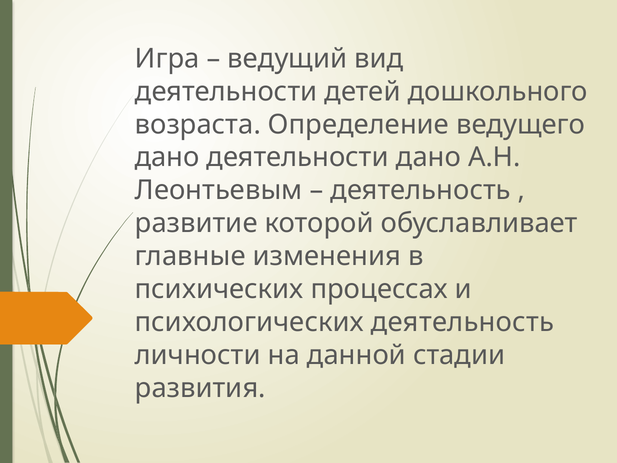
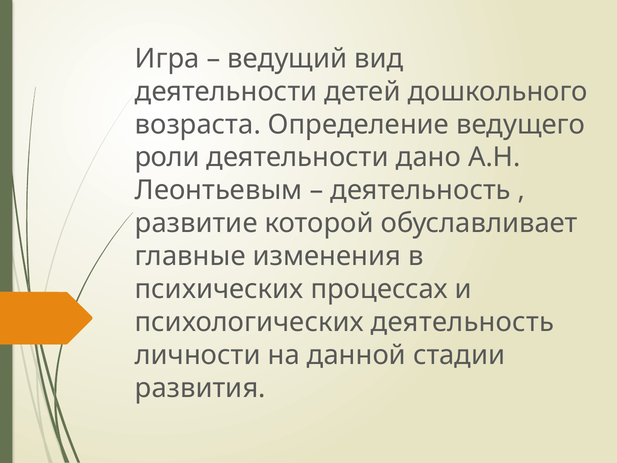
дано: дано -> роли (167, 157)
